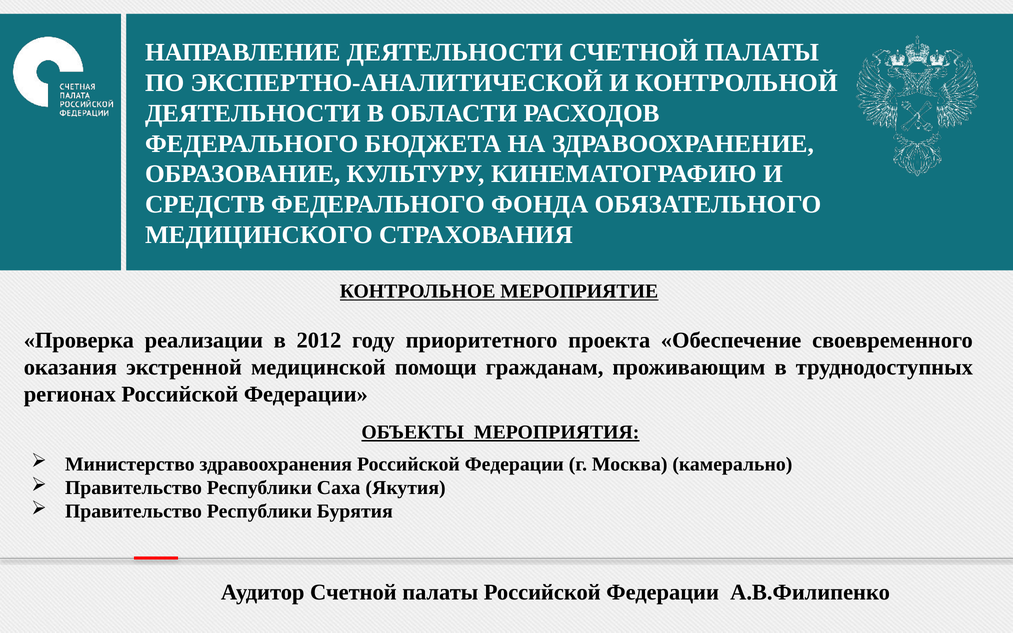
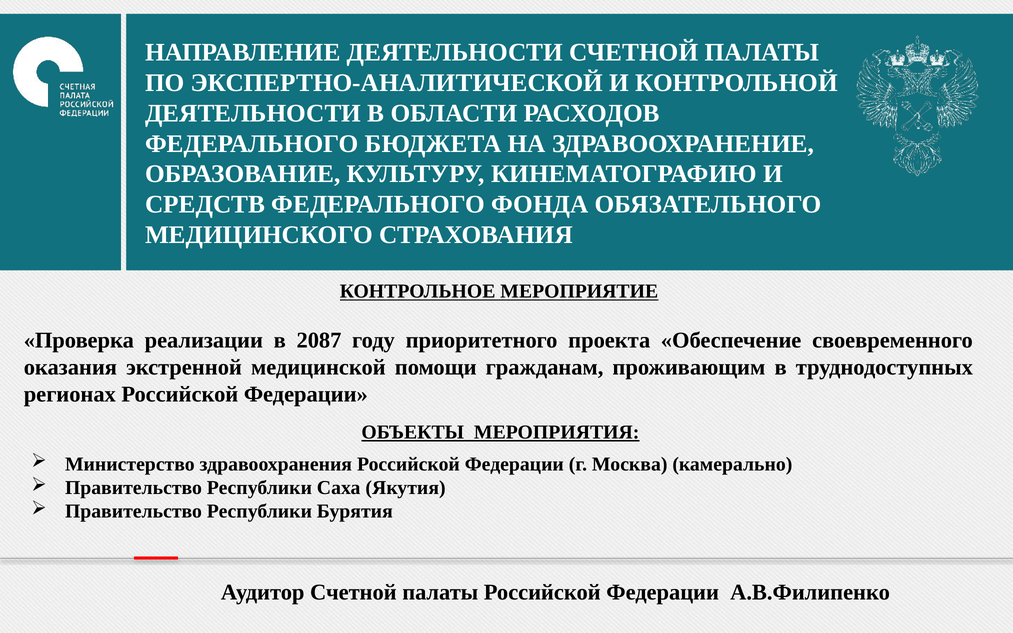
2012: 2012 -> 2087 (319, 340)
